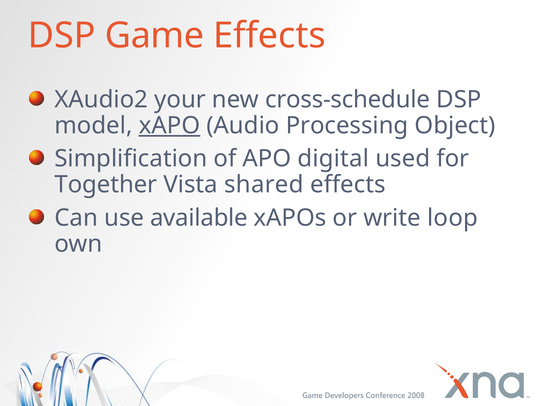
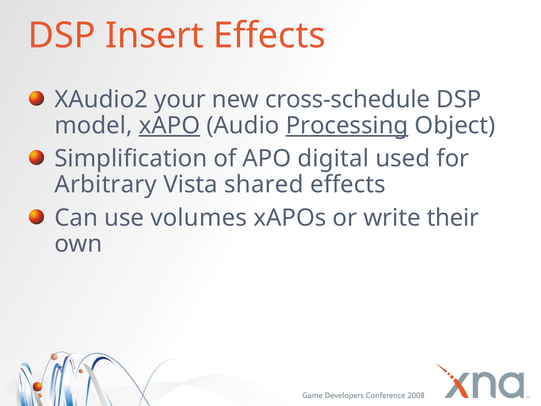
Game: Game -> Insert (154, 35)
Processing underline: none -> present (347, 125)
Together: Together -> Arbitrary (106, 185)
available: available -> volumes (199, 218)
loop: loop -> their (453, 218)
